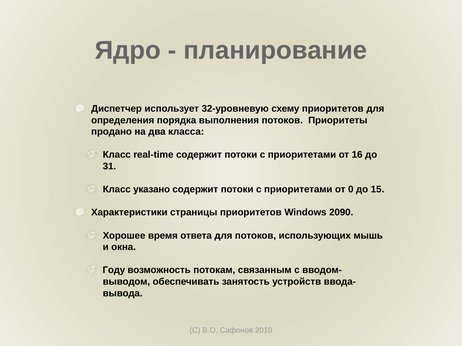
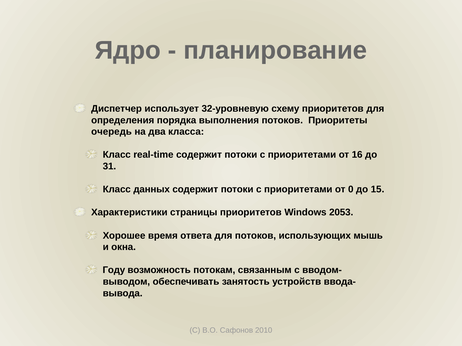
продано: продано -> очередь (111, 132)
указано: указано -> данных (152, 190)
2090: 2090 -> 2053 (341, 213)
